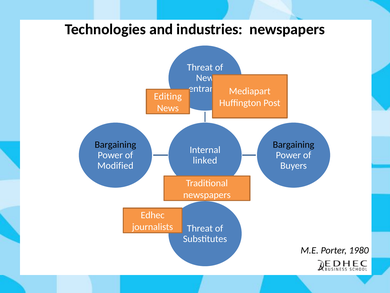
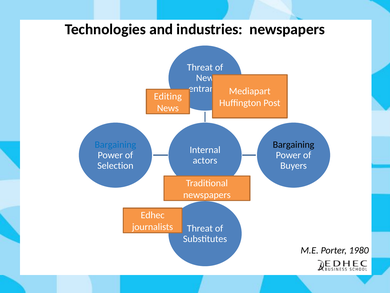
Bargaining colour: black -> blue (115, 144)
linked: linked -> actors (205, 160)
Modified: Modified -> Selection (115, 165)
